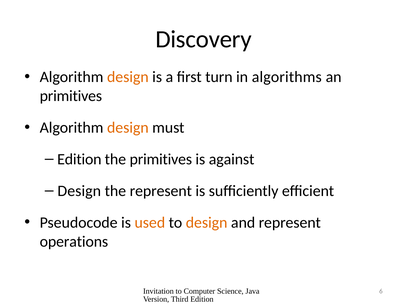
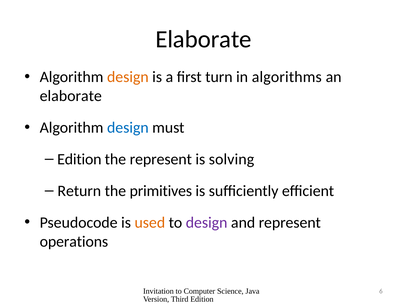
Discovery: Discovery -> Elaborate (203, 39)
primitives: primitives -> elaborate (71, 96)
design colour: orange -> blue (128, 128)
the primitives: primitives -> represent (161, 159)
against: against -> solving (232, 159)
Design: Design -> Return (79, 191)
the represent: represent -> primitives (161, 191)
design colour: orange -> purple (207, 223)
